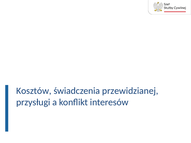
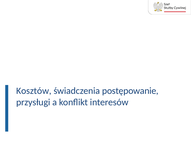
przewidzianej: przewidzianej -> postępowanie (130, 91)
